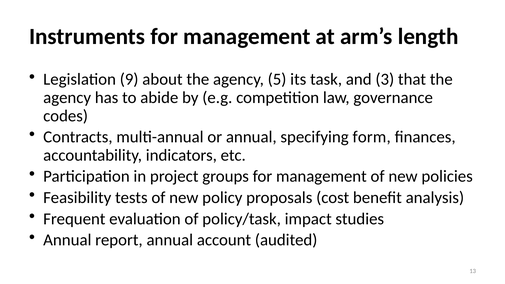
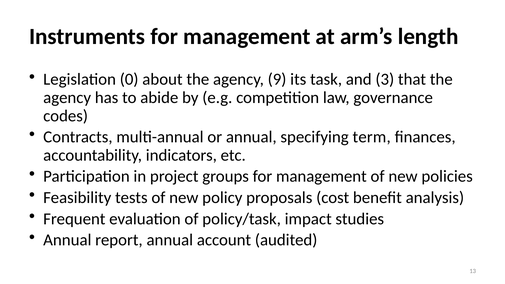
9: 9 -> 0 (129, 79)
5: 5 -> 9 (277, 79)
form: form -> term (372, 137)
